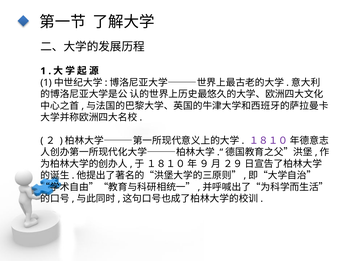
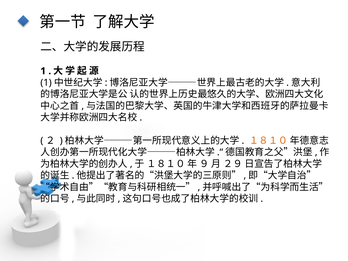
１８１０ colour: purple -> orange (268, 141)
